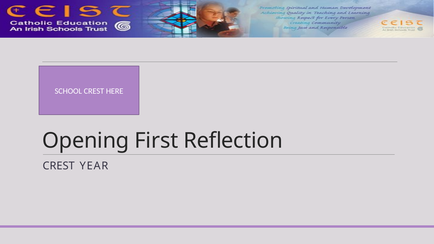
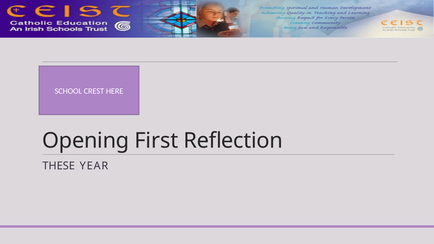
CREST: CREST -> THESE (59, 166)
